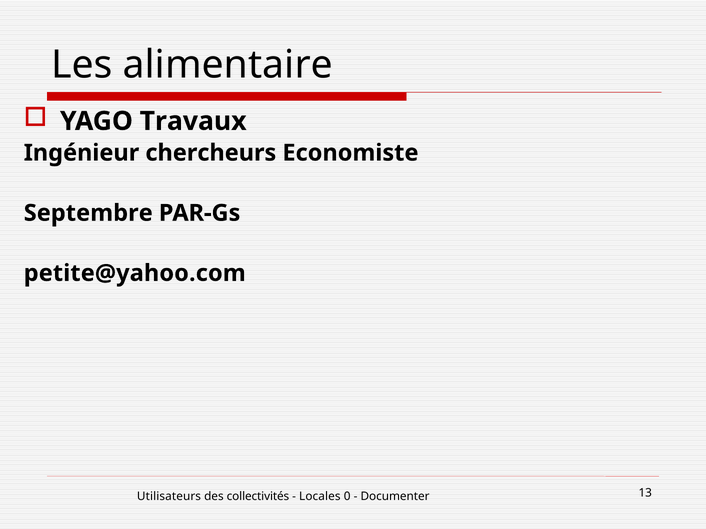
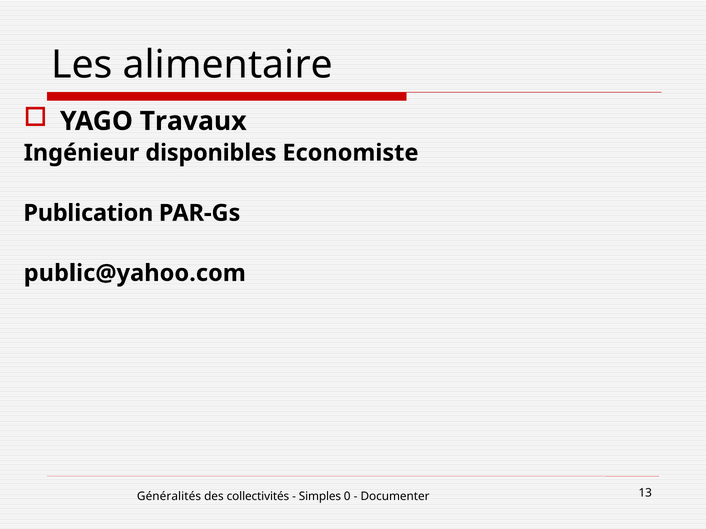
chercheurs: chercheurs -> disponibles (211, 153)
Septembre: Septembre -> Publication (88, 213)
petite@yahoo.com: petite@yahoo.com -> public@yahoo.com (135, 273)
Utilisateurs: Utilisateurs -> Généralités (169, 497)
Locales: Locales -> Simples (320, 497)
